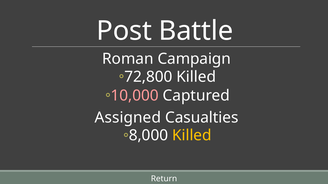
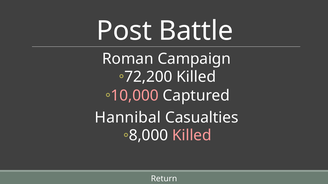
72,800: 72,800 -> 72,200 (148, 77)
Assigned: Assigned -> Hannibal (128, 118)
Killed colour: yellow -> pink (192, 136)
